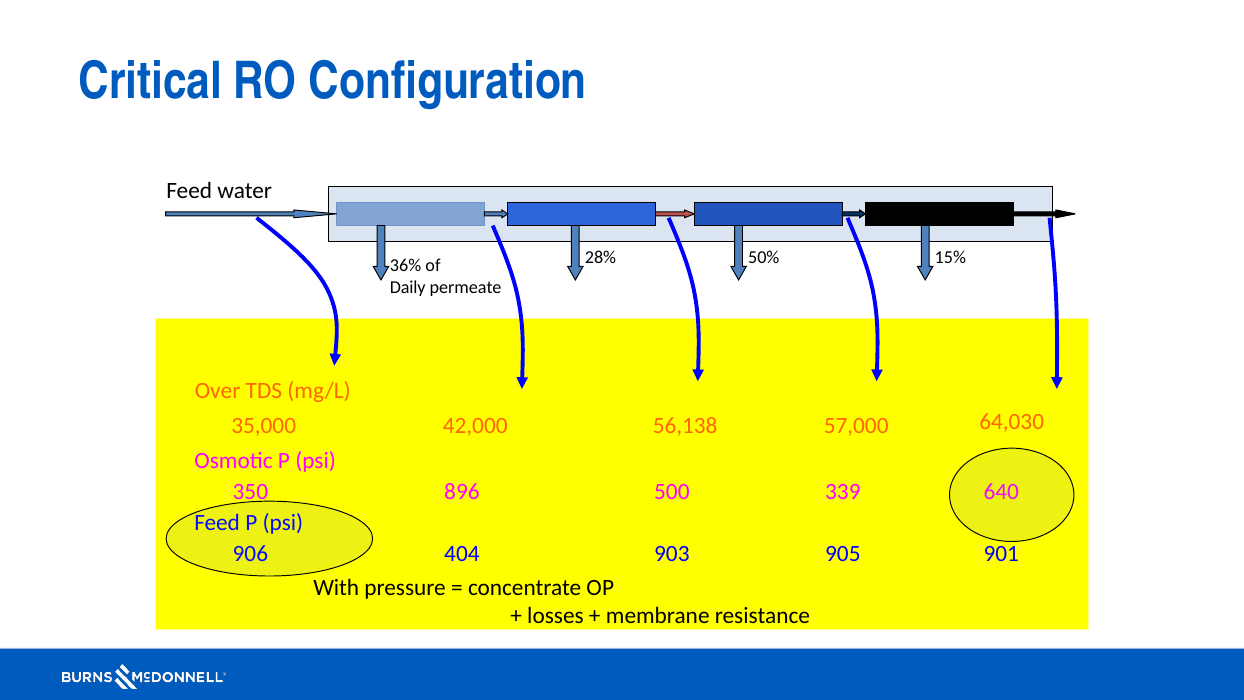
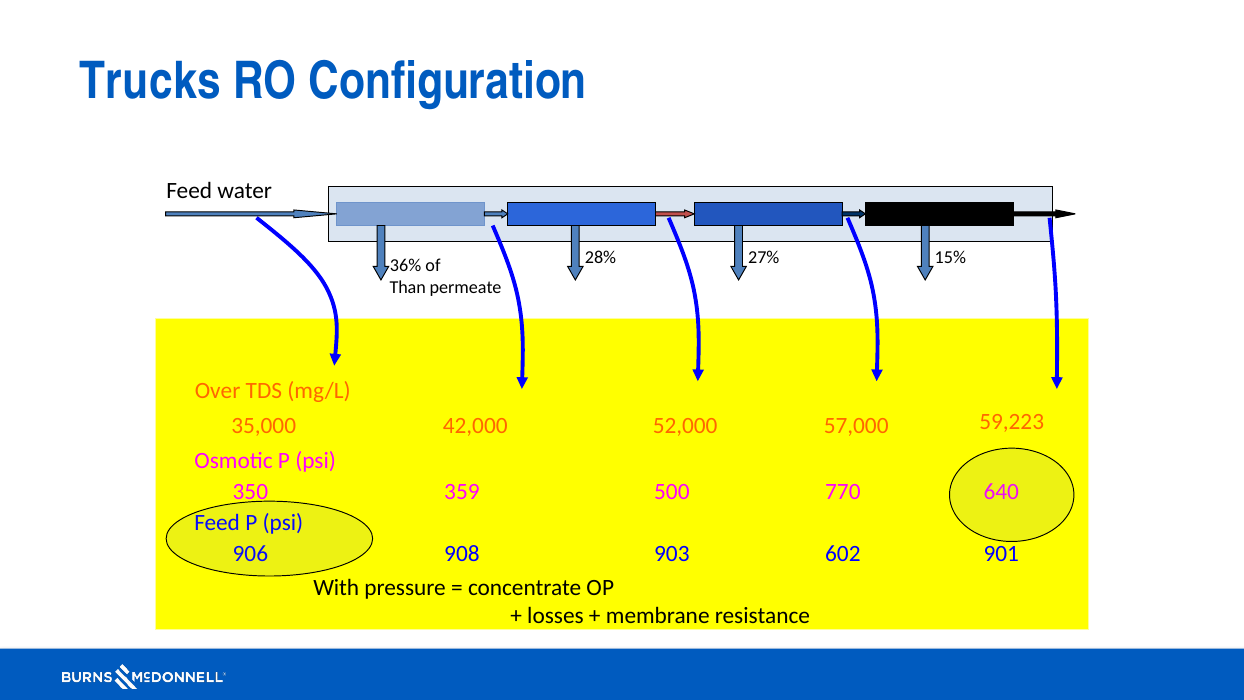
Critical: Critical -> Trucks (150, 81)
50%: 50% -> 27% (764, 258)
Daily: Daily -> Than (408, 287)
56,138: 56,138 -> 52,000 (685, 426)
64,030: 64,030 -> 59,223 (1012, 421)
896: 896 -> 359 (462, 491)
339: 339 -> 770 (843, 491)
404: 404 -> 908 (462, 554)
905: 905 -> 602 (843, 554)
